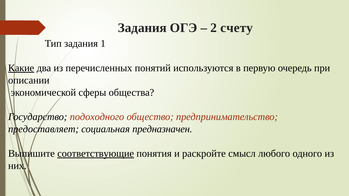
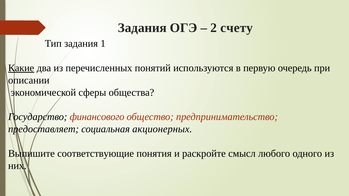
подоходного: подоходного -> финансового (97, 117)
предназначен: предназначен -> акционерных (162, 129)
соответствующие underline: present -> none (96, 154)
